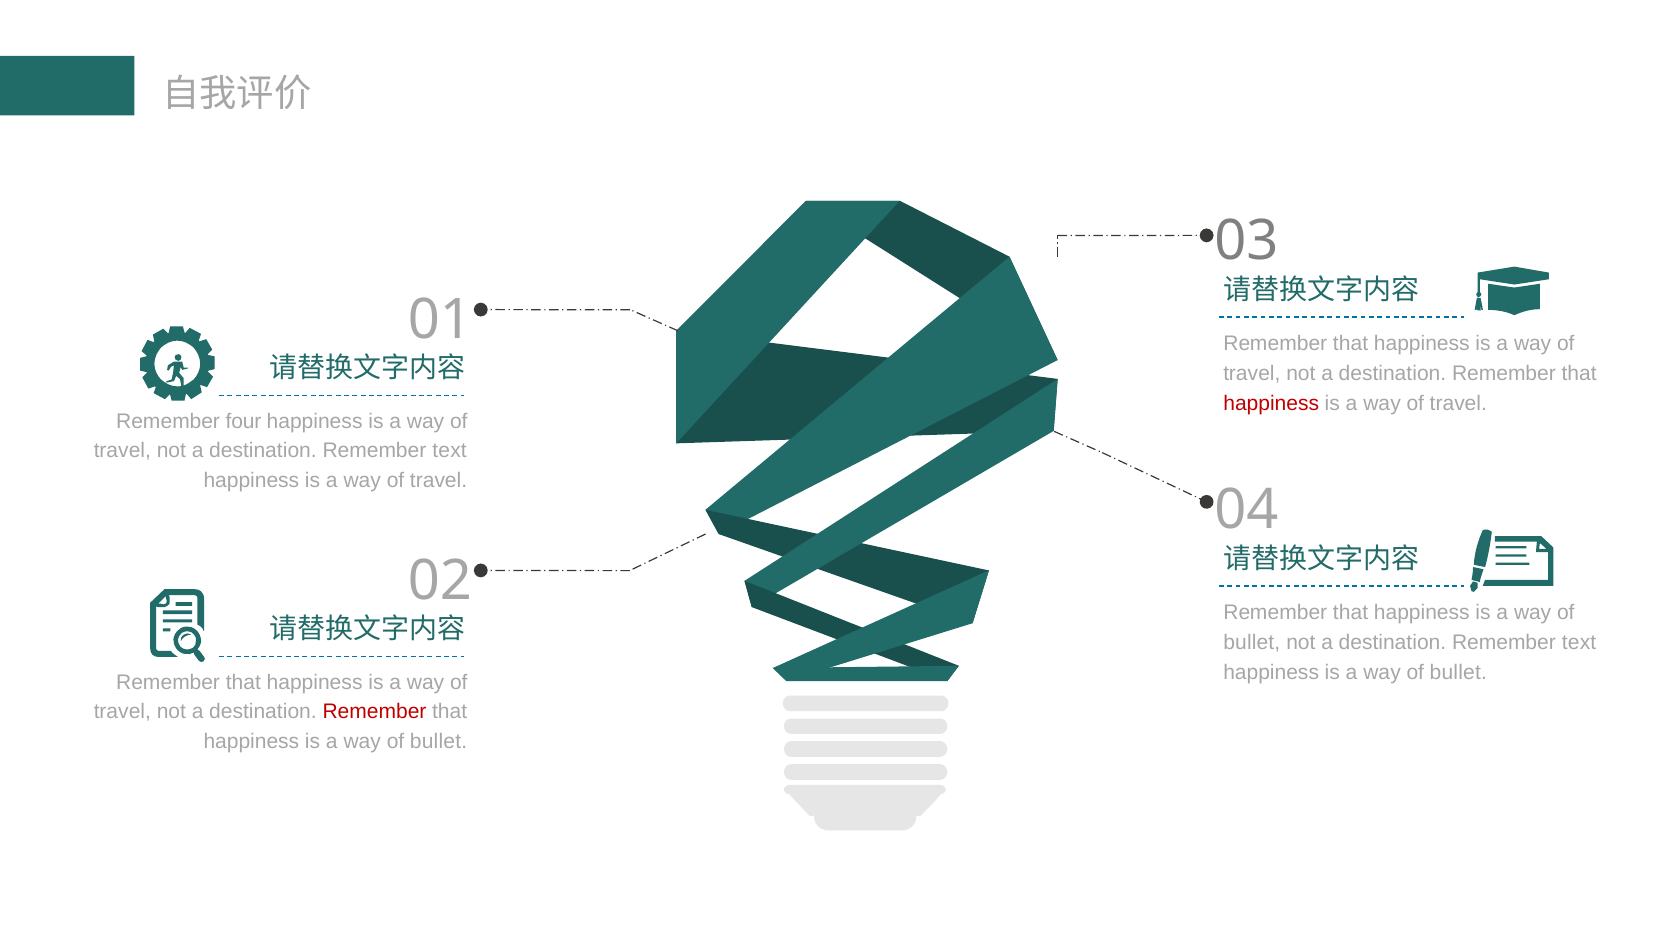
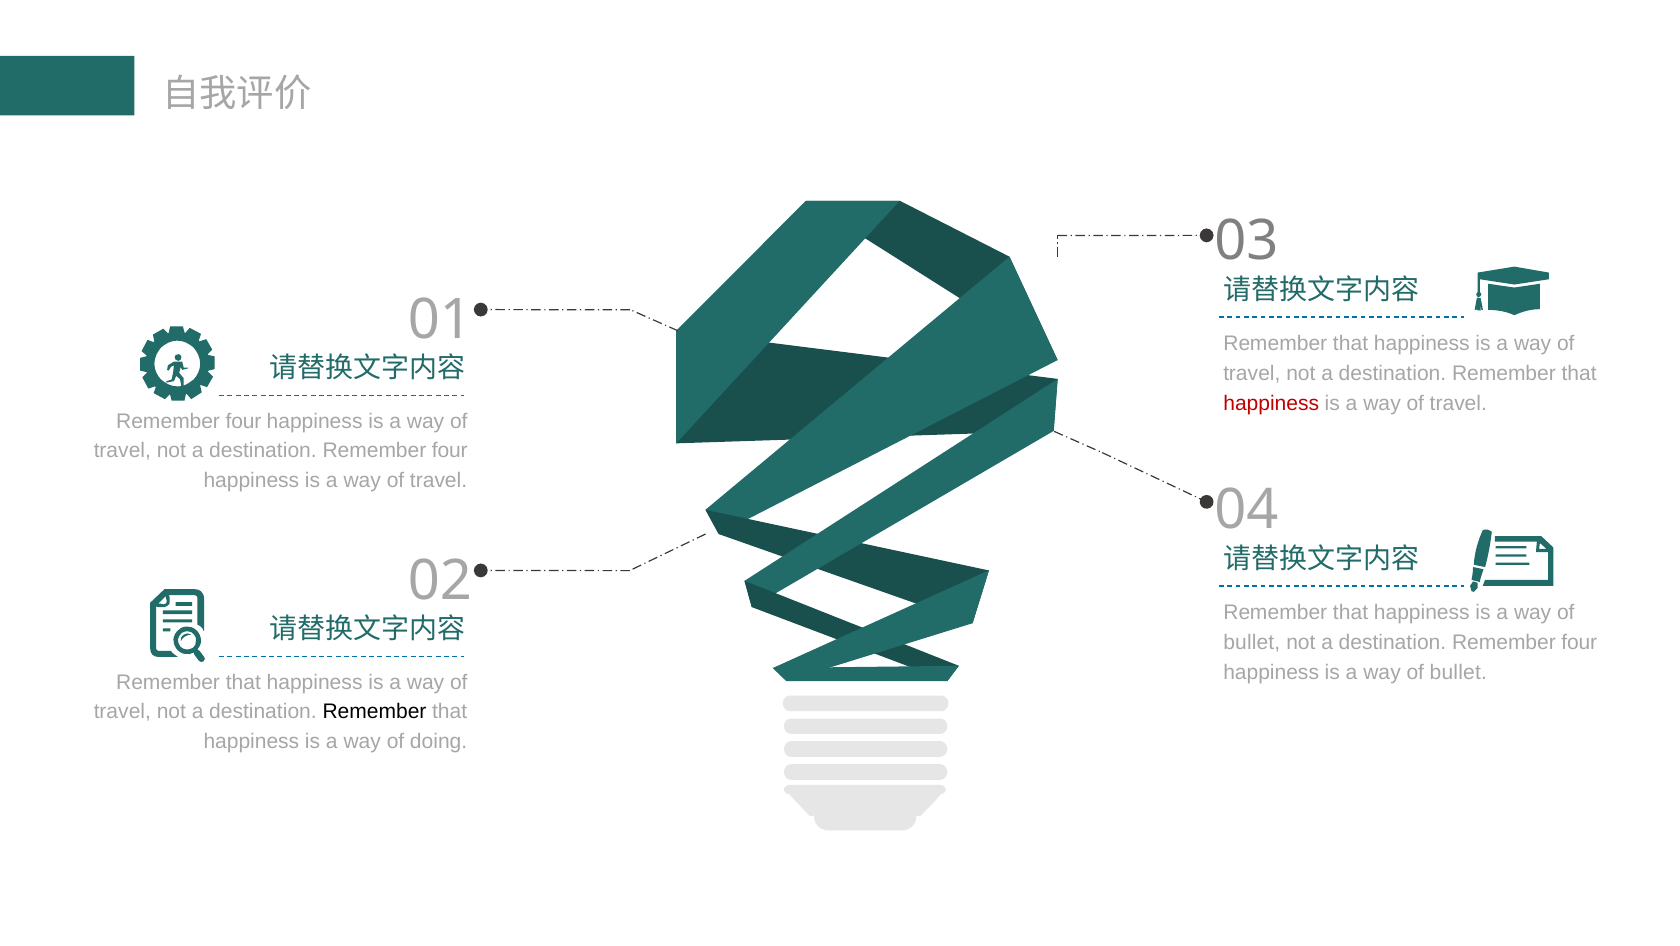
text: text -> four (450, 451)
text: text -> four (1579, 642)
Remember colour: red -> black (375, 711)
bullet: bullet -> doing (439, 741)
